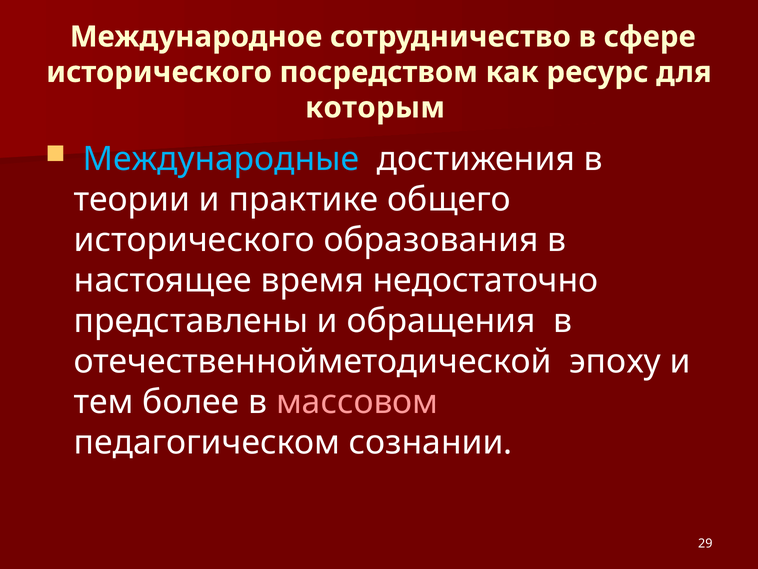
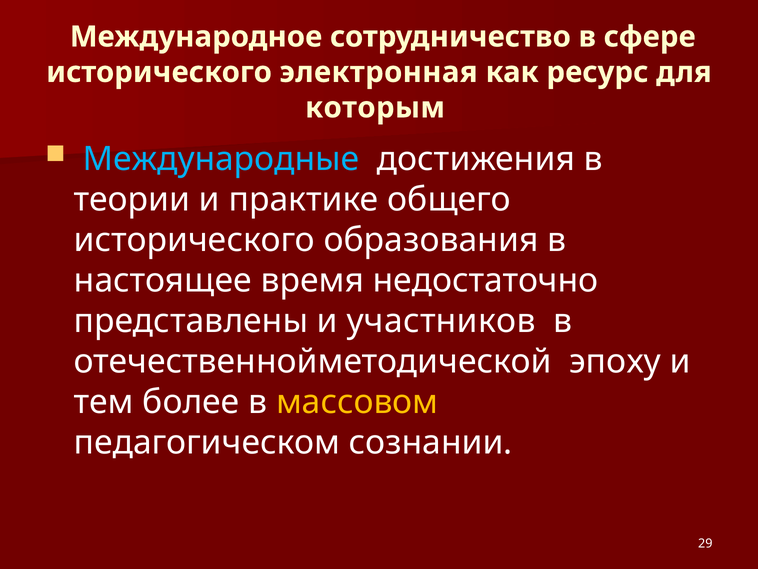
посредством: посредством -> электронная (379, 72)
обращения: обращения -> участников (441, 321)
массовом colour: pink -> yellow (357, 402)
